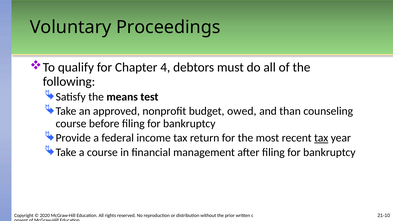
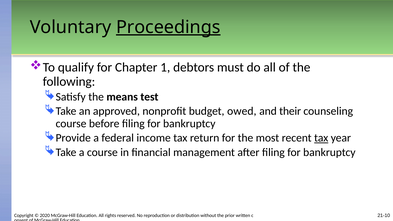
Proceedings underline: none -> present (168, 27)
4: 4 -> 1 (165, 67)
than: than -> their (290, 111)
